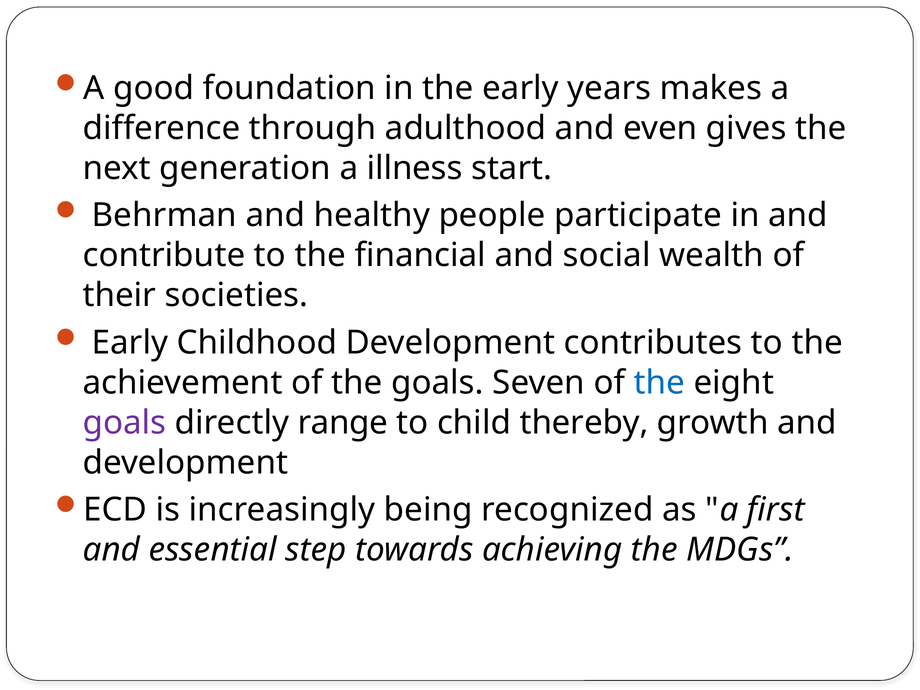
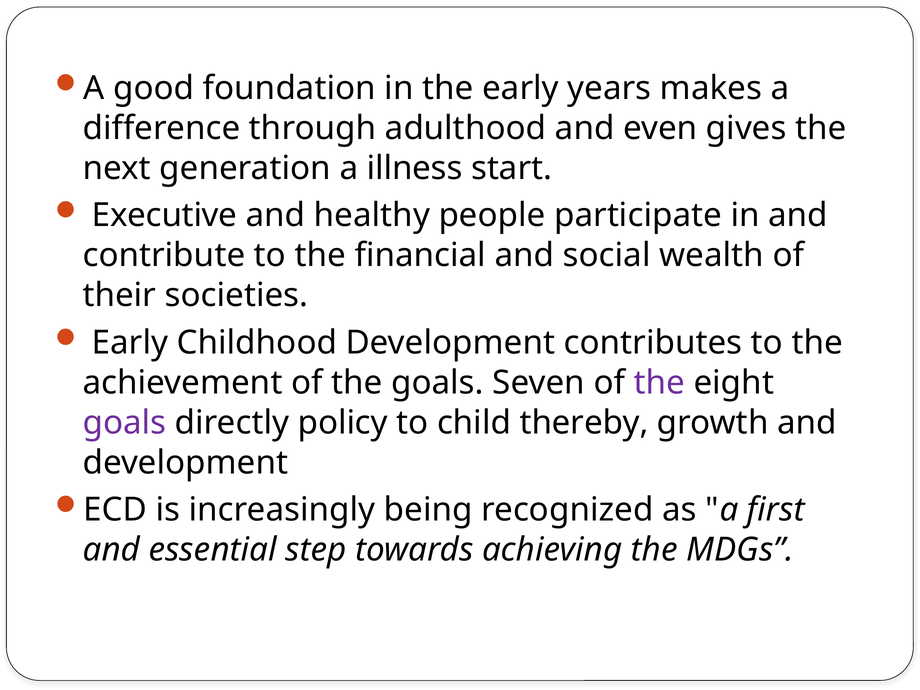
Behrman: Behrman -> Executive (165, 215)
the colour: blue -> purple (659, 383)
range: range -> policy (343, 423)
